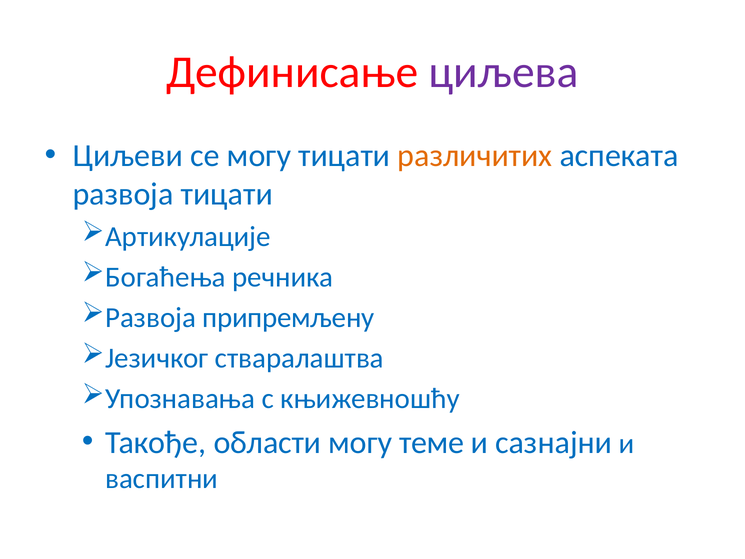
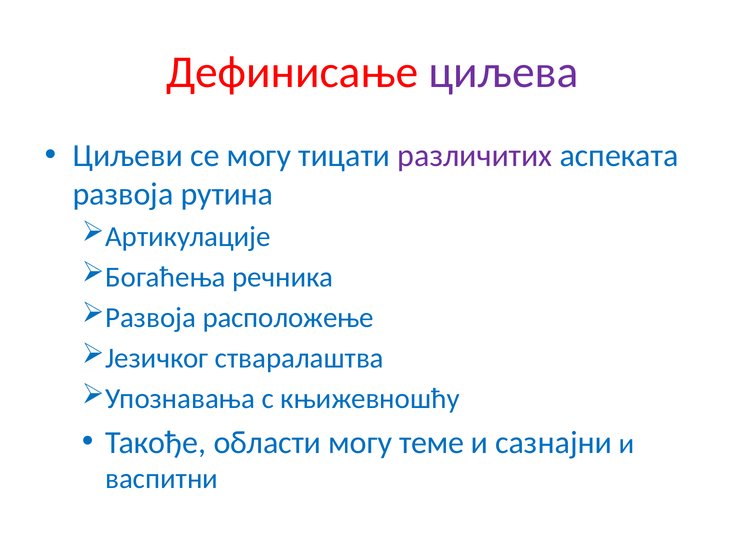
различитих colour: orange -> purple (475, 156)
развоја тицати: тицати -> рутина (227, 194)
припремљену: припремљену -> расположење (288, 318)
